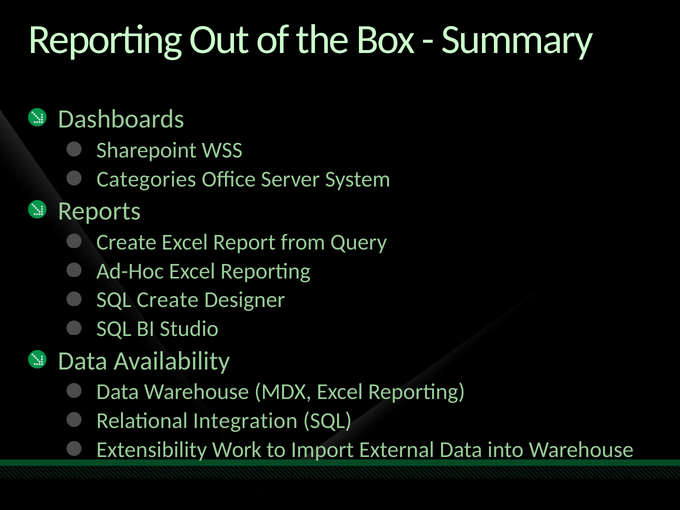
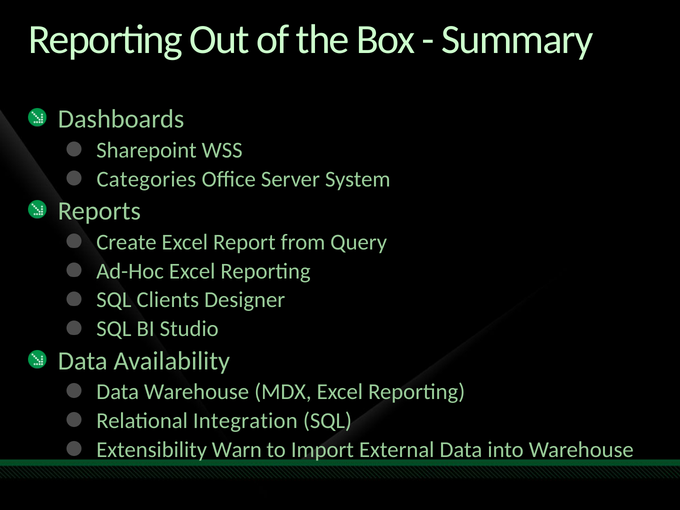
SQL Create: Create -> Clients (168, 300)
Work: Work -> Warn (237, 450)
